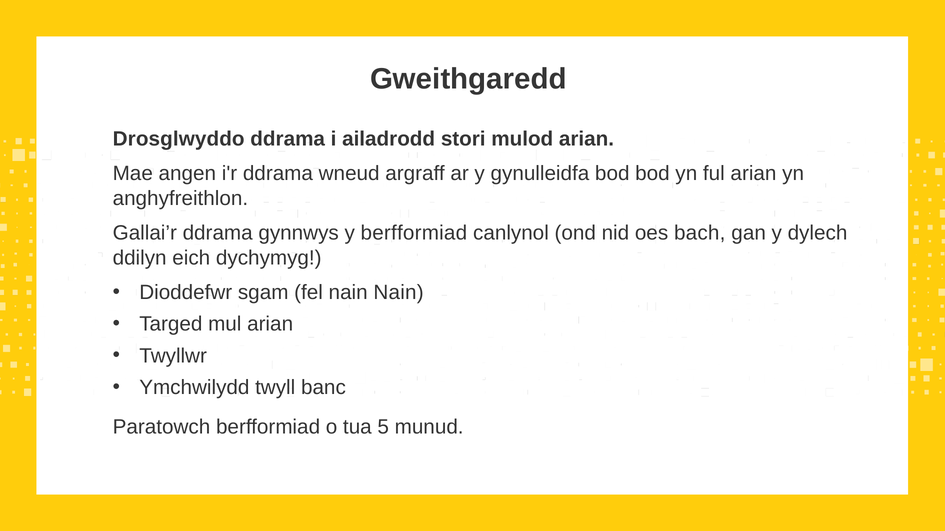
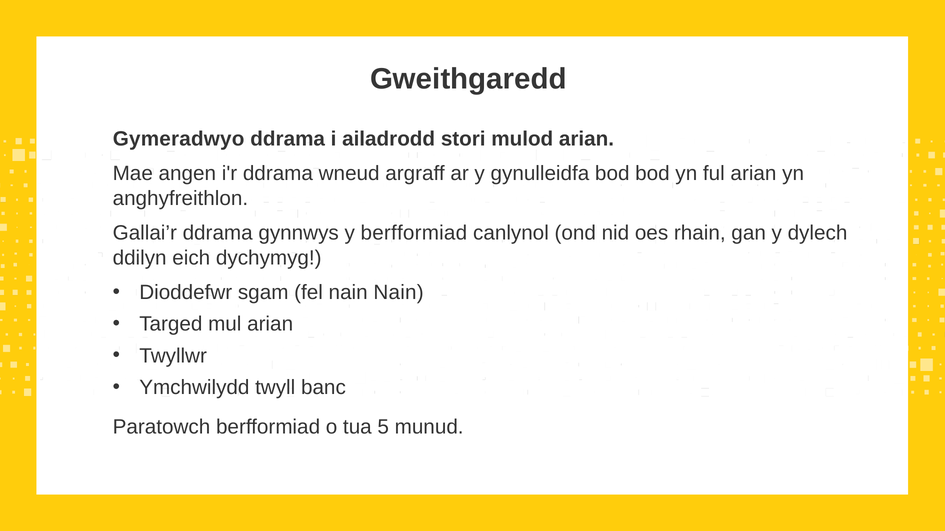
Drosglwyddo: Drosglwyddo -> Gymeradwyo (179, 139)
bach: bach -> rhain (700, 233)
